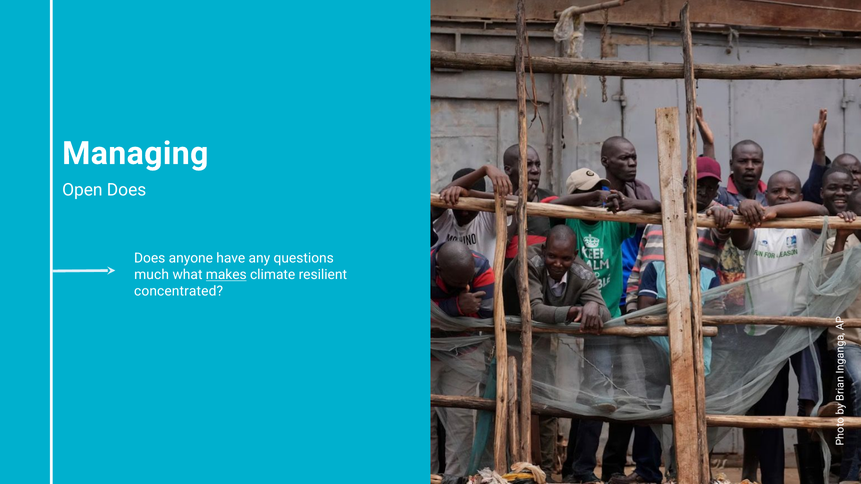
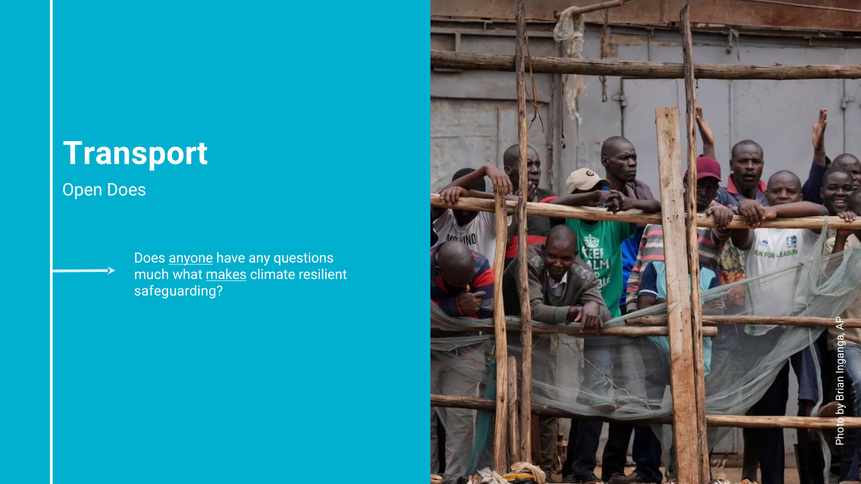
Managing: Managing -> Transport (135, 153)
anyone underline: none -> present (191, 258)
concentrated: concentrated -> safeguarding (179, 291)
